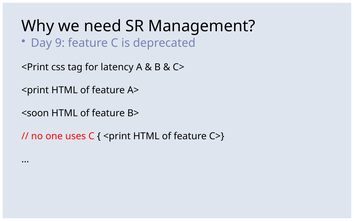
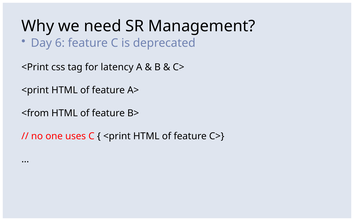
9: 9 -> 6 (60, 43)
<soon: <soon -> <from (35, 113)
